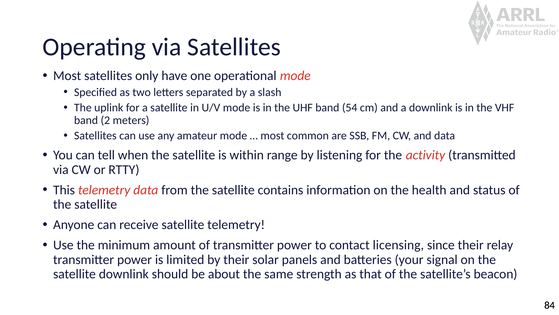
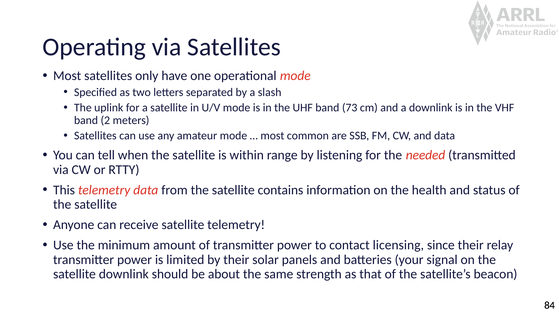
54: 54 -> 73 (350, 108)
activity: activity -> needed (426, 155)
